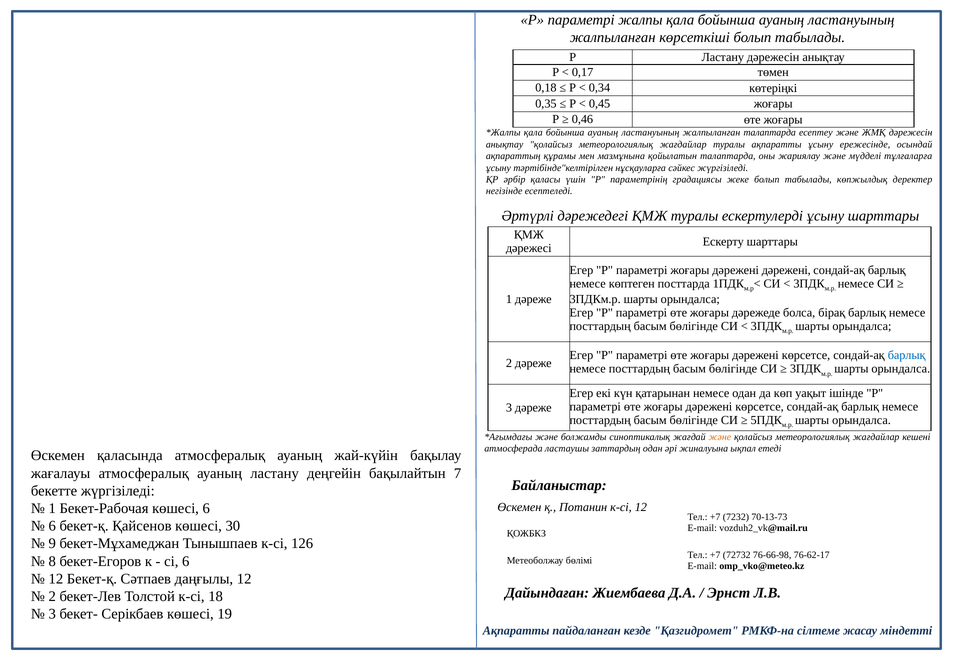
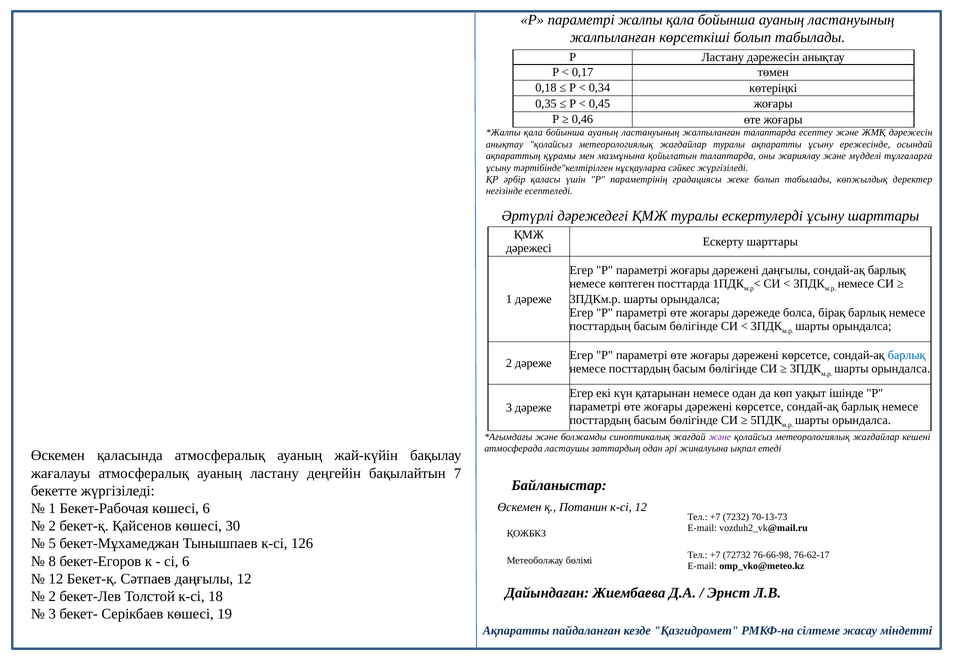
дәрежені дәрежені: дәрежені -> даңғылы (786, 270)
және colour: orange -> purple (720, 437)
6: 6 -> 2 (52, 526)
9: 9 -> 5 (52, 543)
